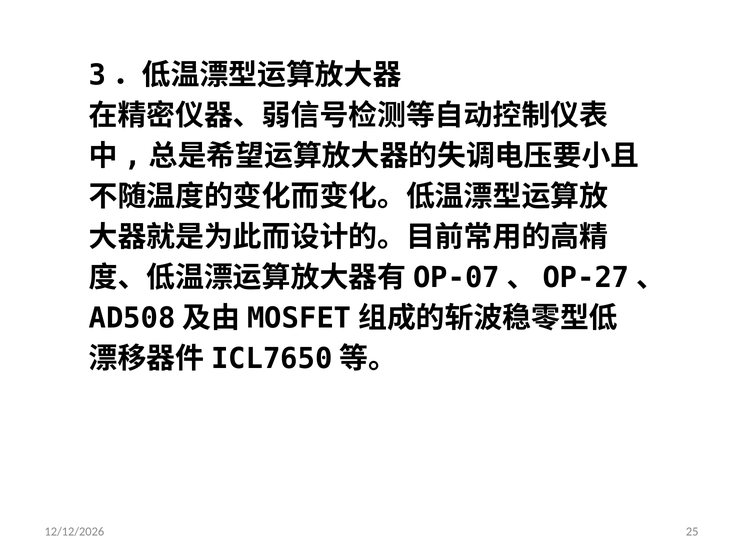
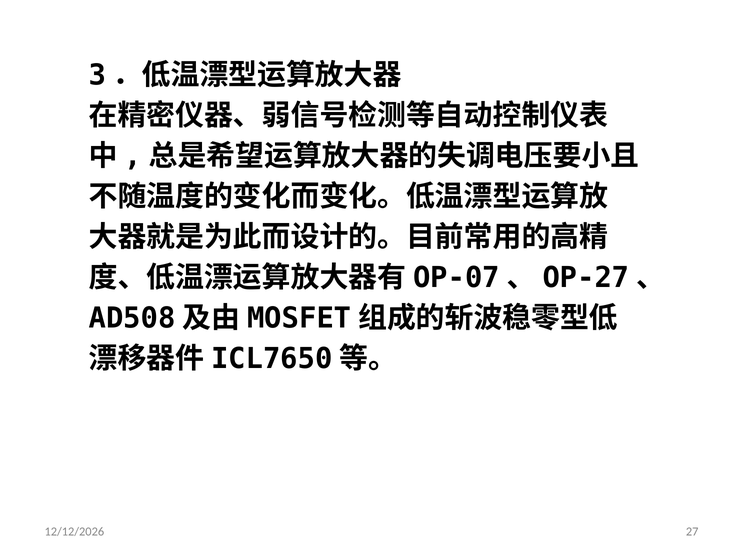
25: 25 -> 27 (692, 532)
